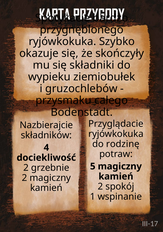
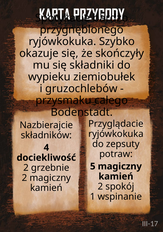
rodzinę: rodzinę -> zepsuty (123, 144)
